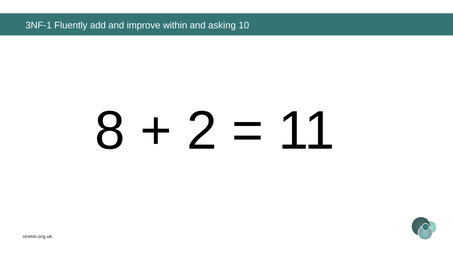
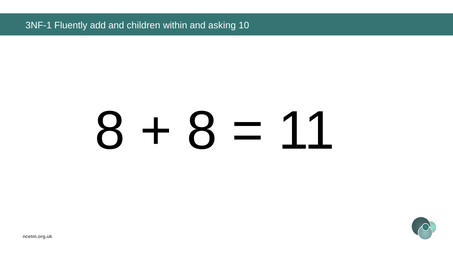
improve: improve -> children (144, 25)
2: 2 -> 8 (202, 131)
